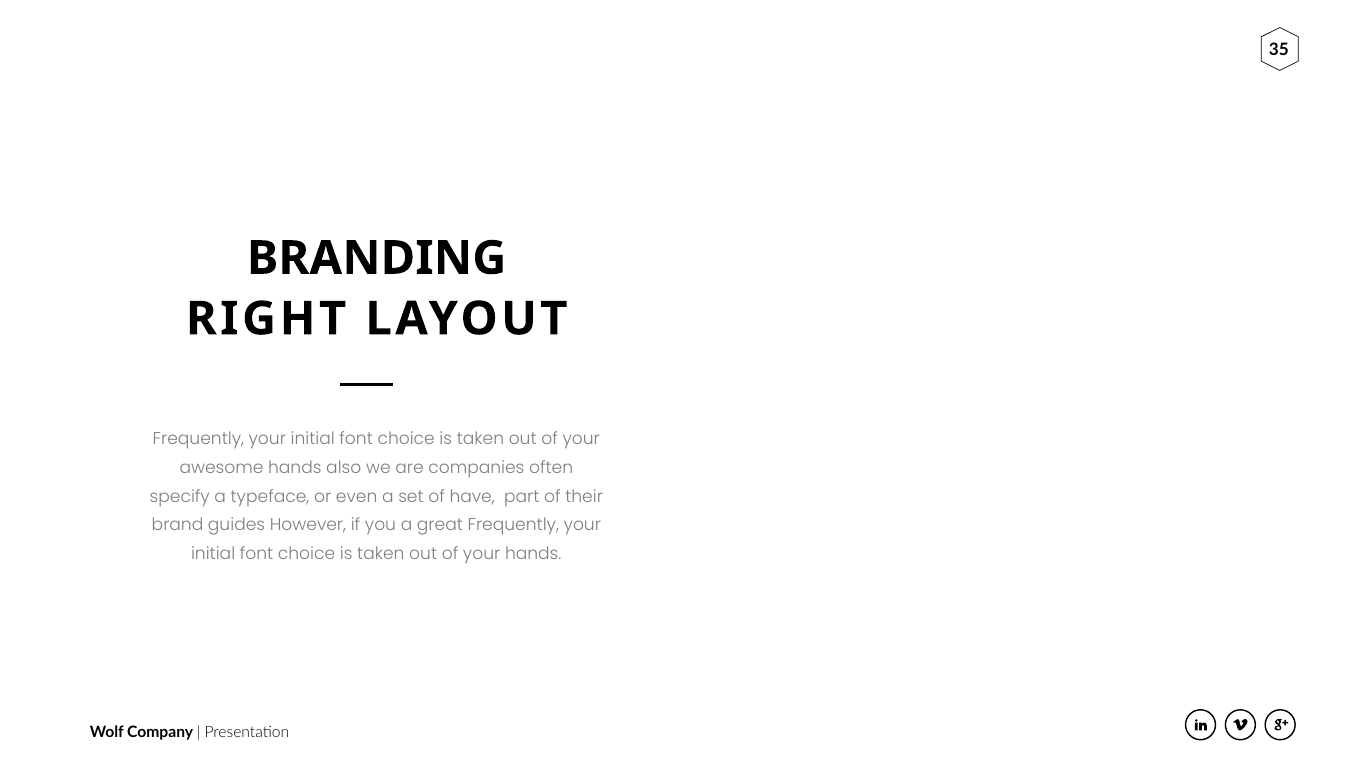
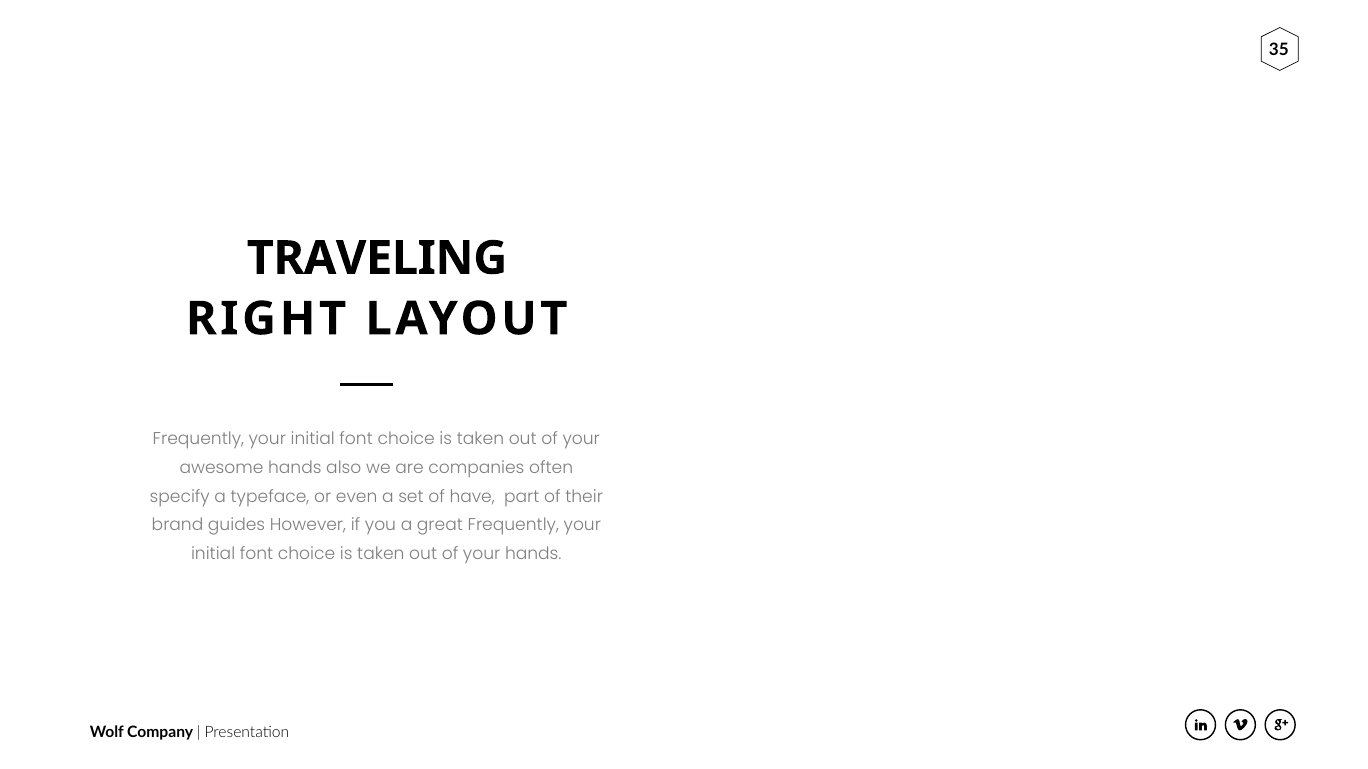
BRANDING: BRANDING -> TRAVELING (377, 259)
